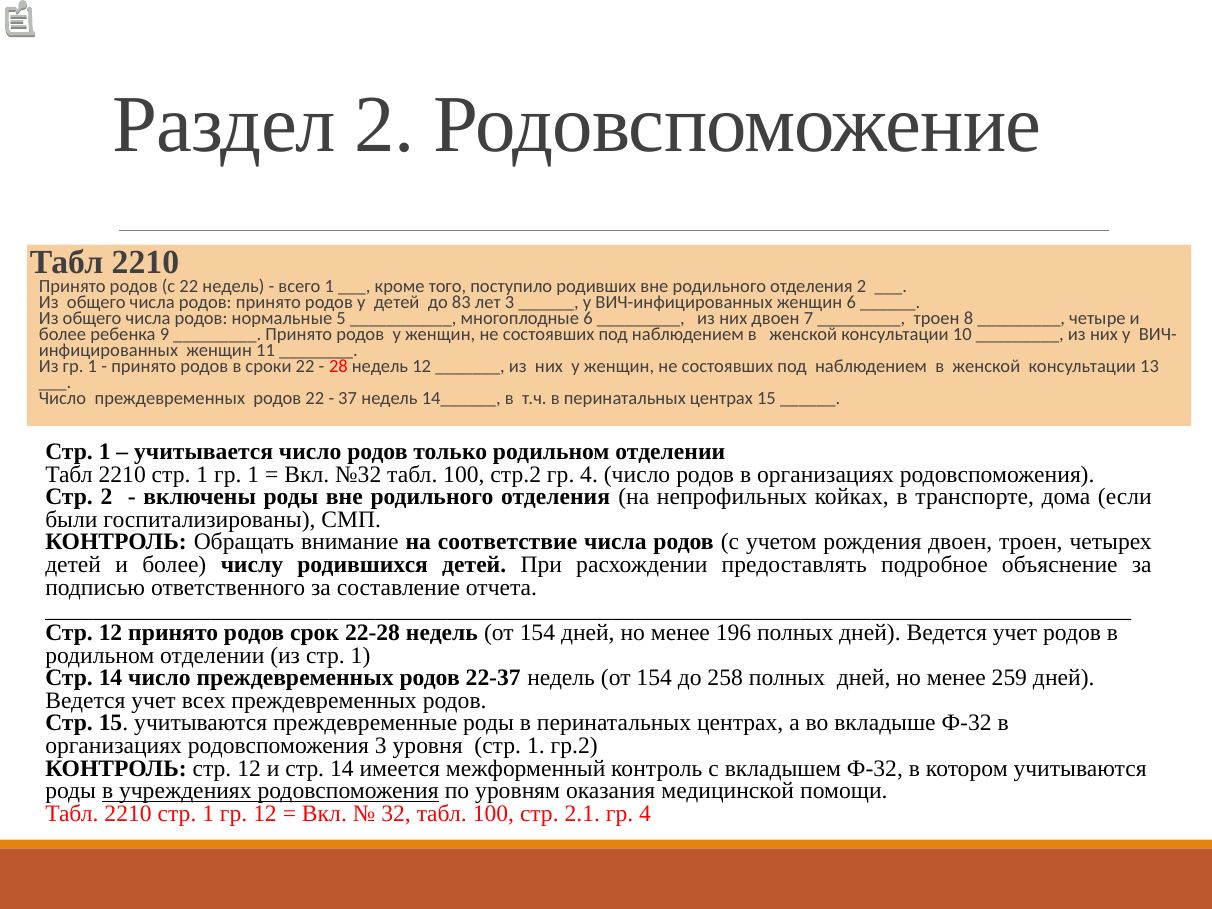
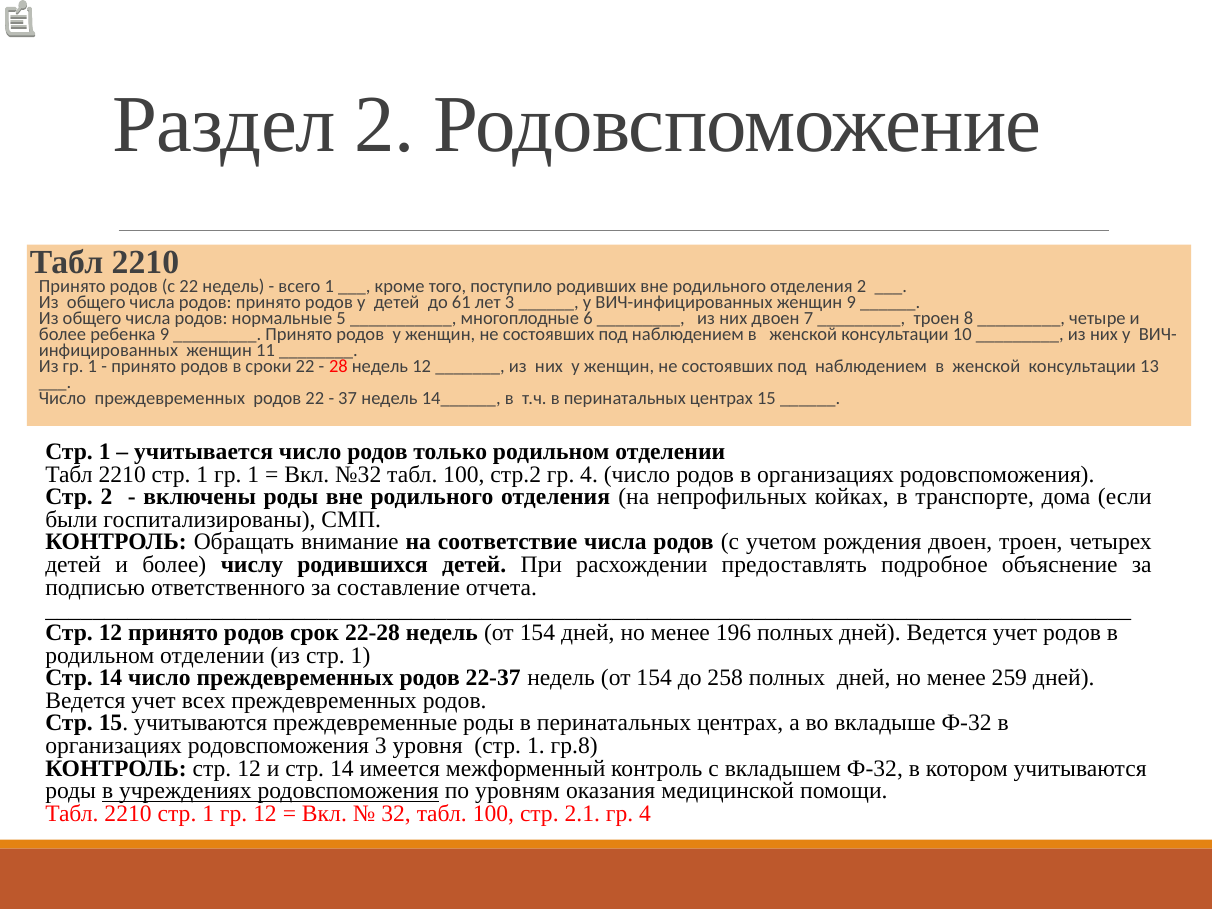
83: 83 -> 61 (461, 302)
женщин 6: 6 -> 9 (851, 302)
гр.2: гр.2 -> гр.8 (574, 746)
